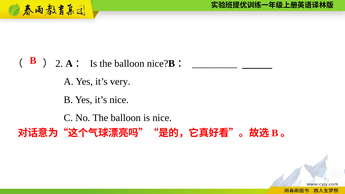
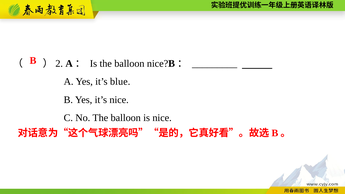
very: very -> blue (120, 82)
